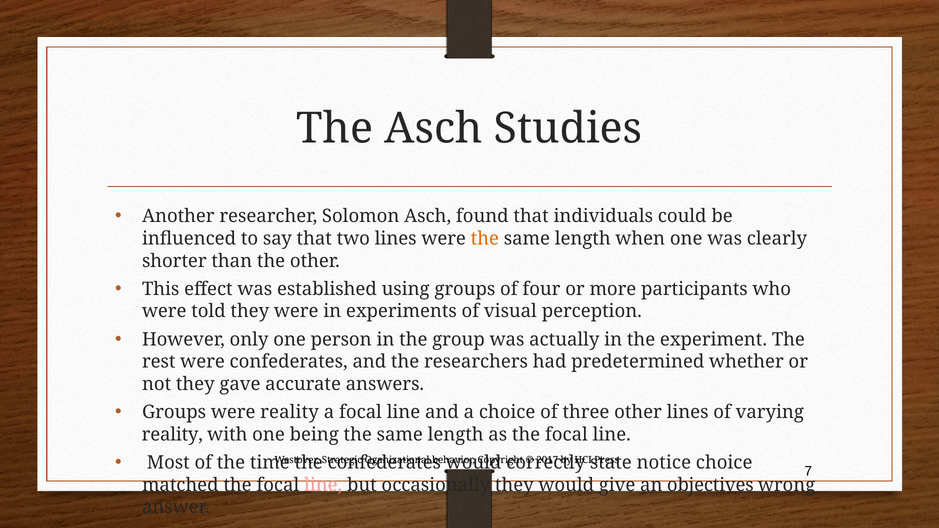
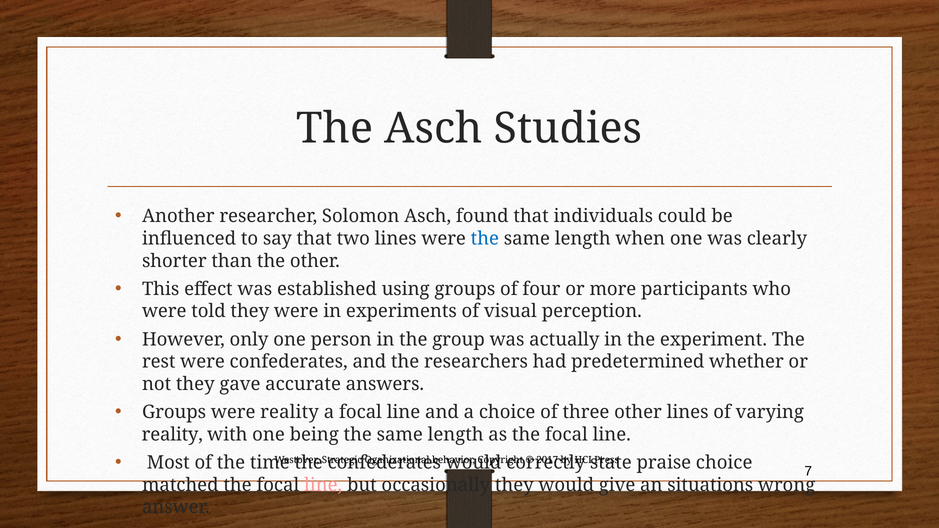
the colour: orange -> blue (485, 239)
notice: notice -> praise (664, 463)
objectives: objectives -> situations (710, 485)
